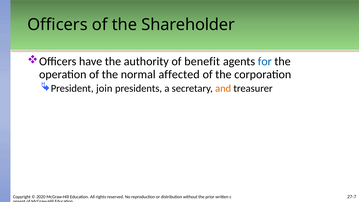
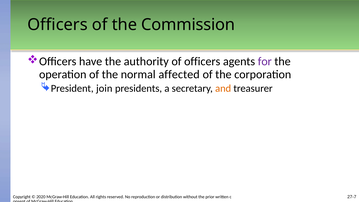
Shareholder: Shareholder -> Commission (188, 25)
of benefit: benefit -> officers (202, 61)
for colour: blue -> purple (265, 61)
